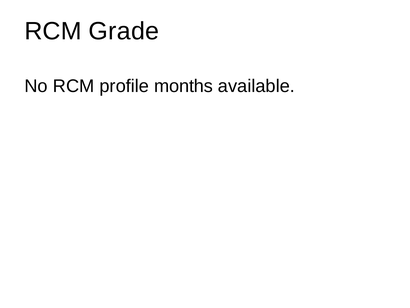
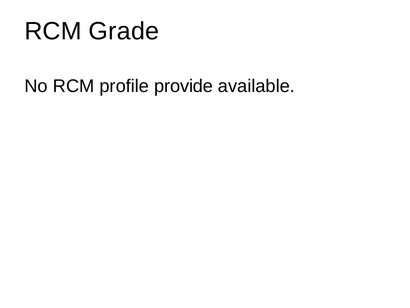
months: months -> provide (184, 86)
